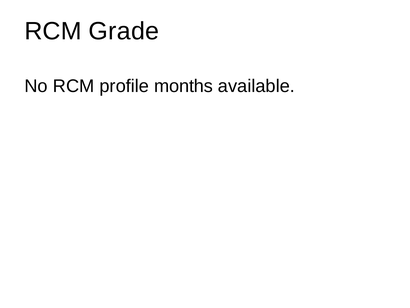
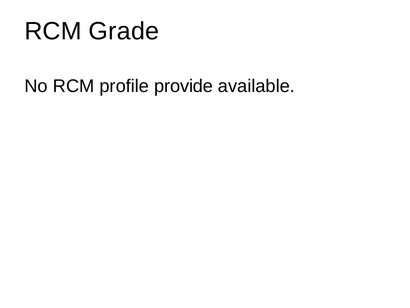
months: months -> provide (184, 86)
